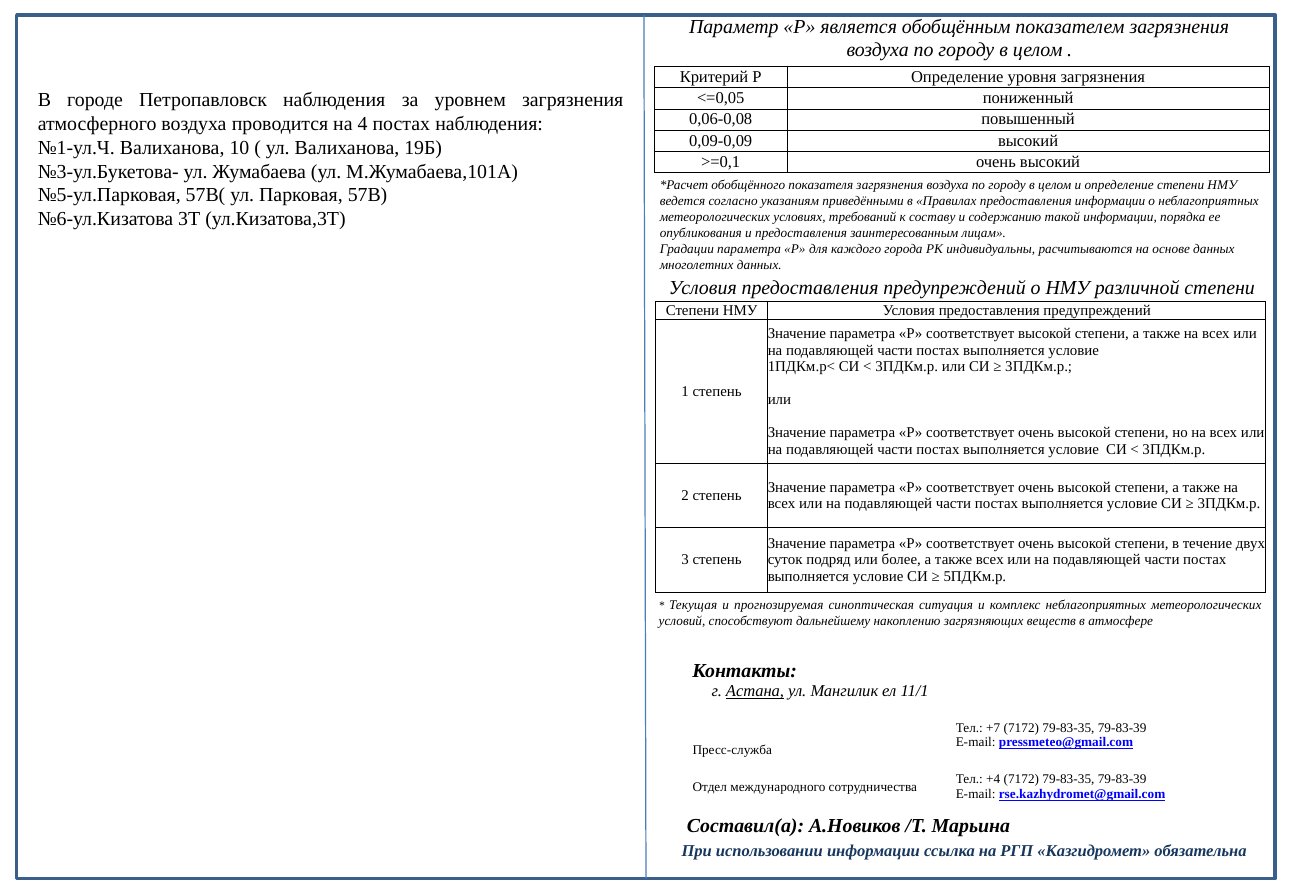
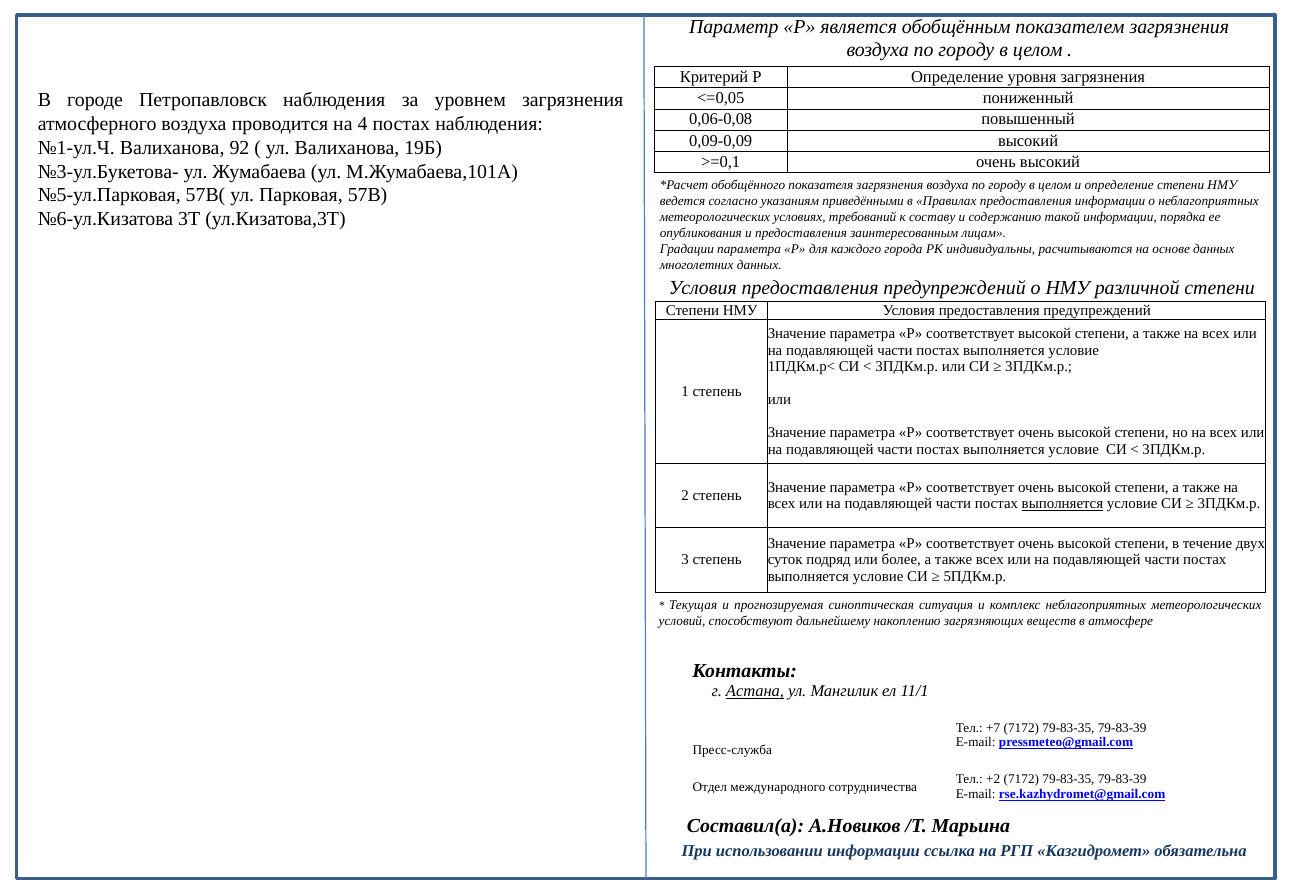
10: 10 -> 92 (239, 148)
выполняется underline: none -> present (1062, 504)
+4: +4 -> +2 (993, 780)
